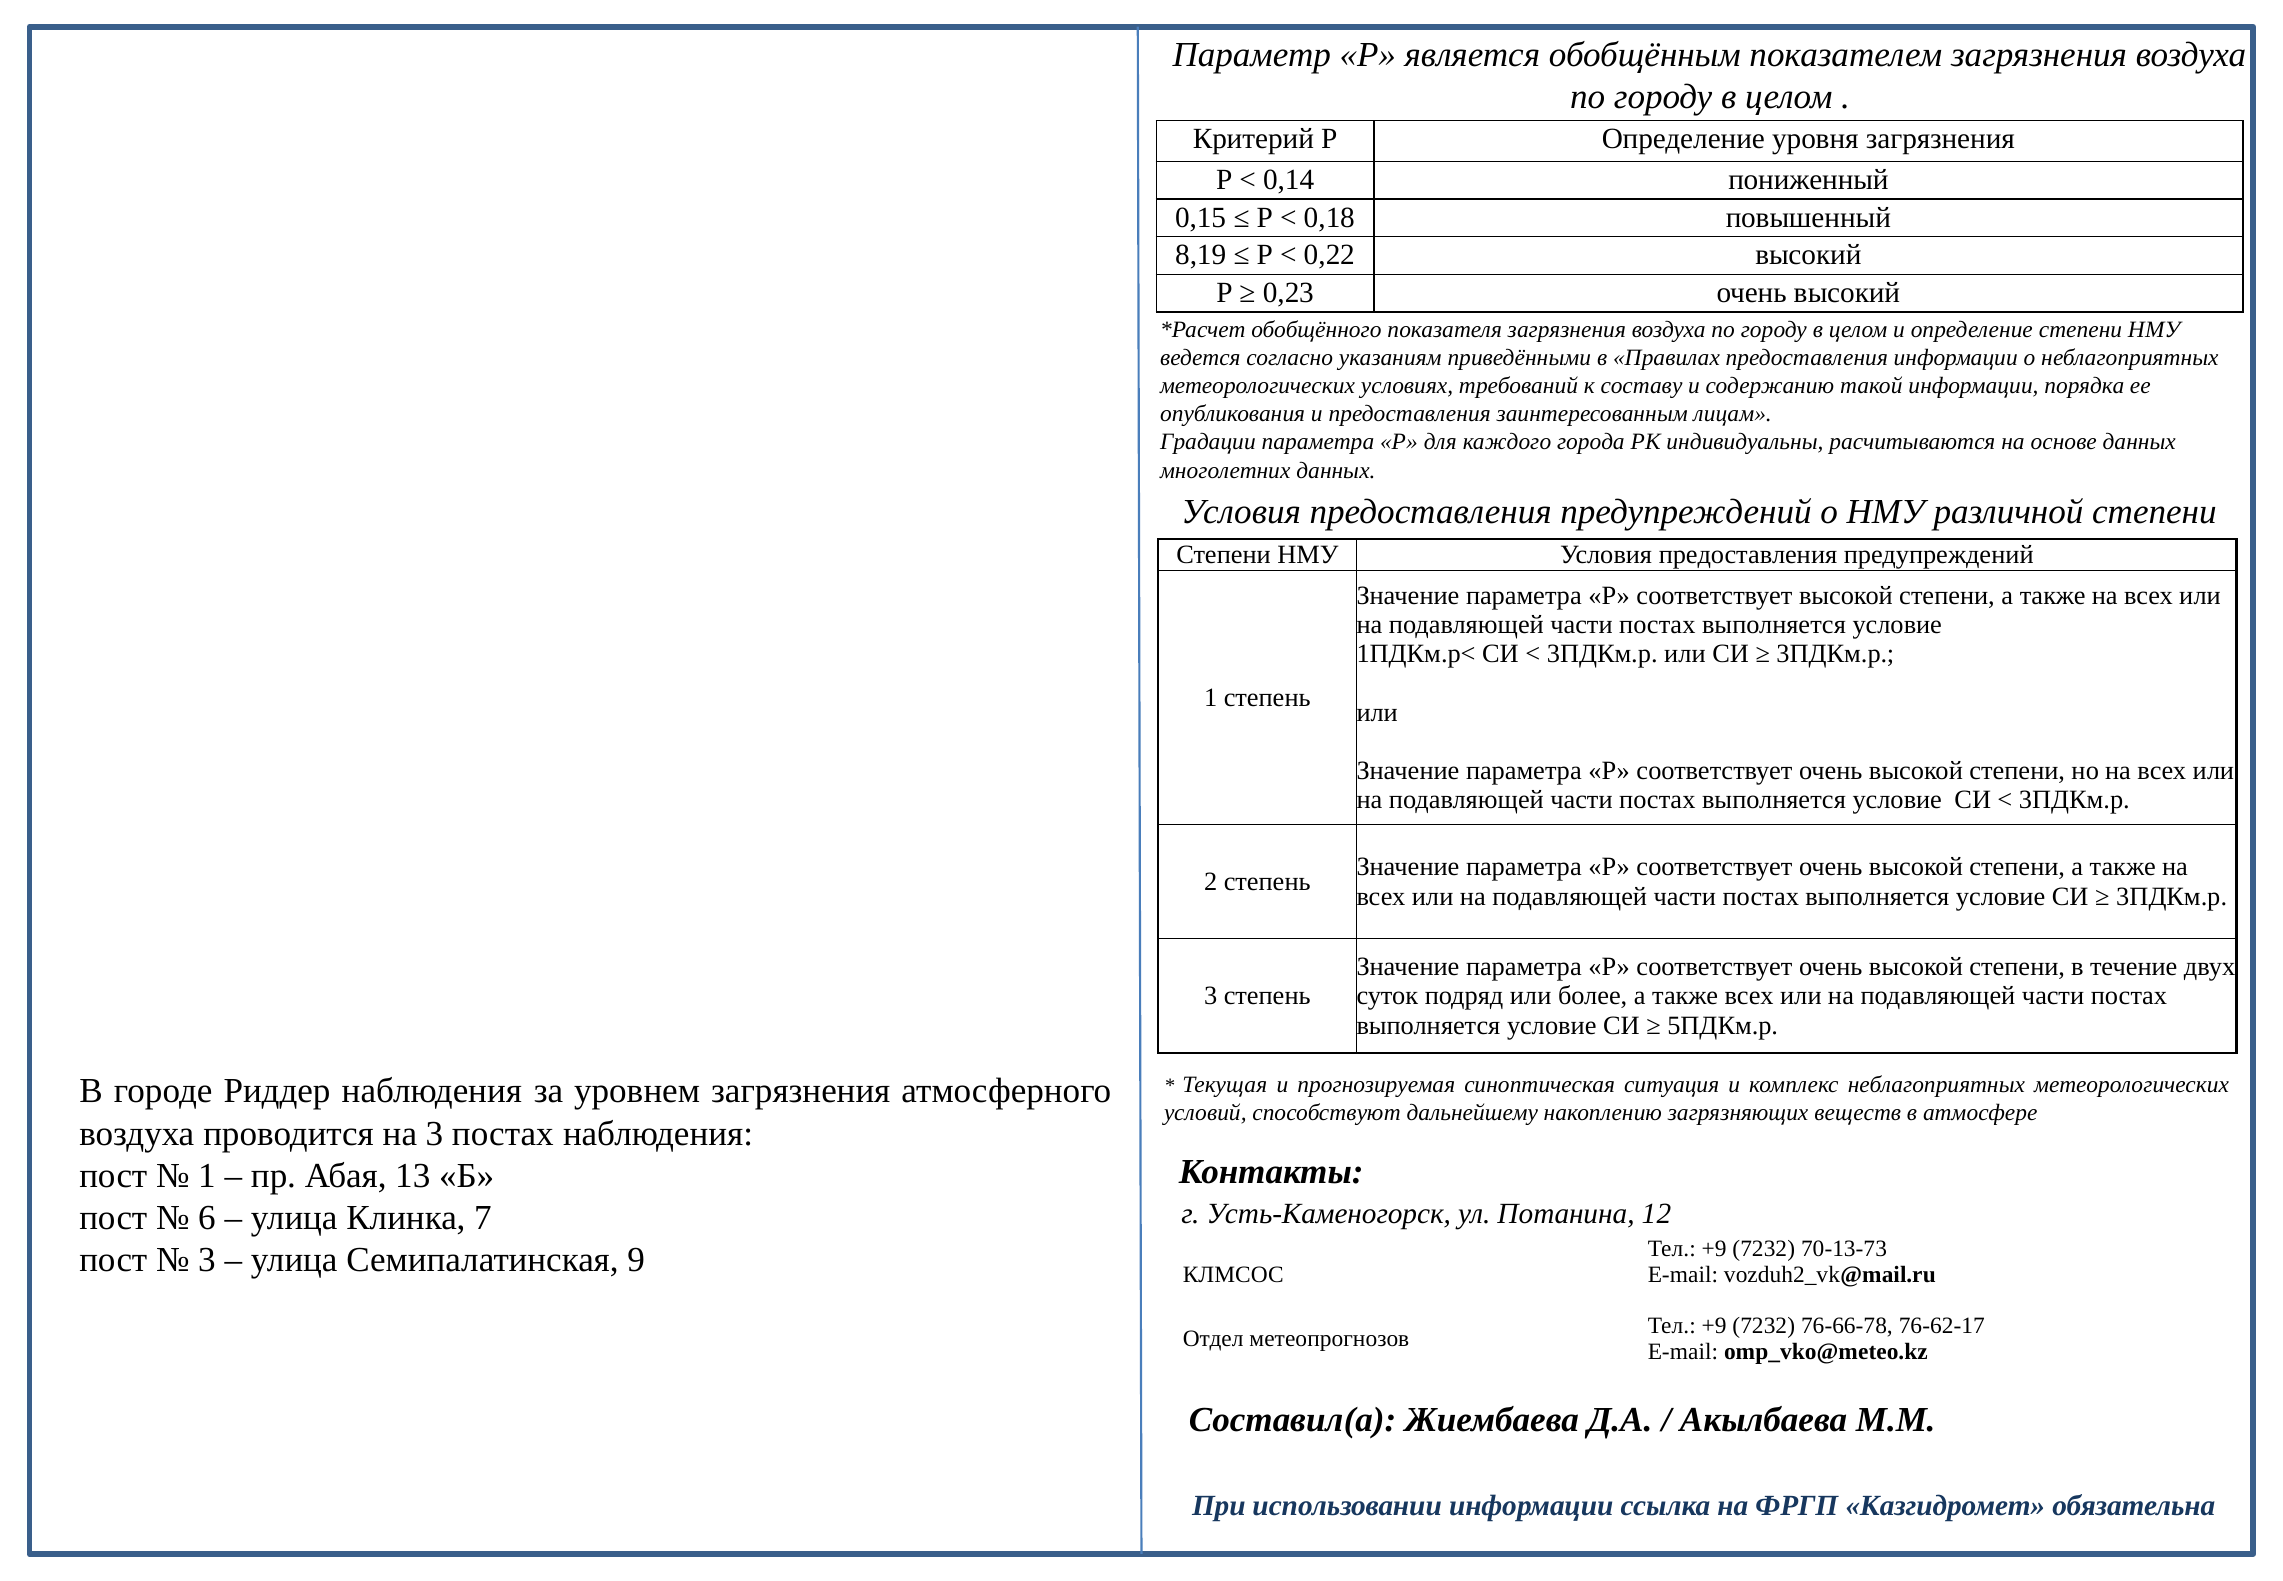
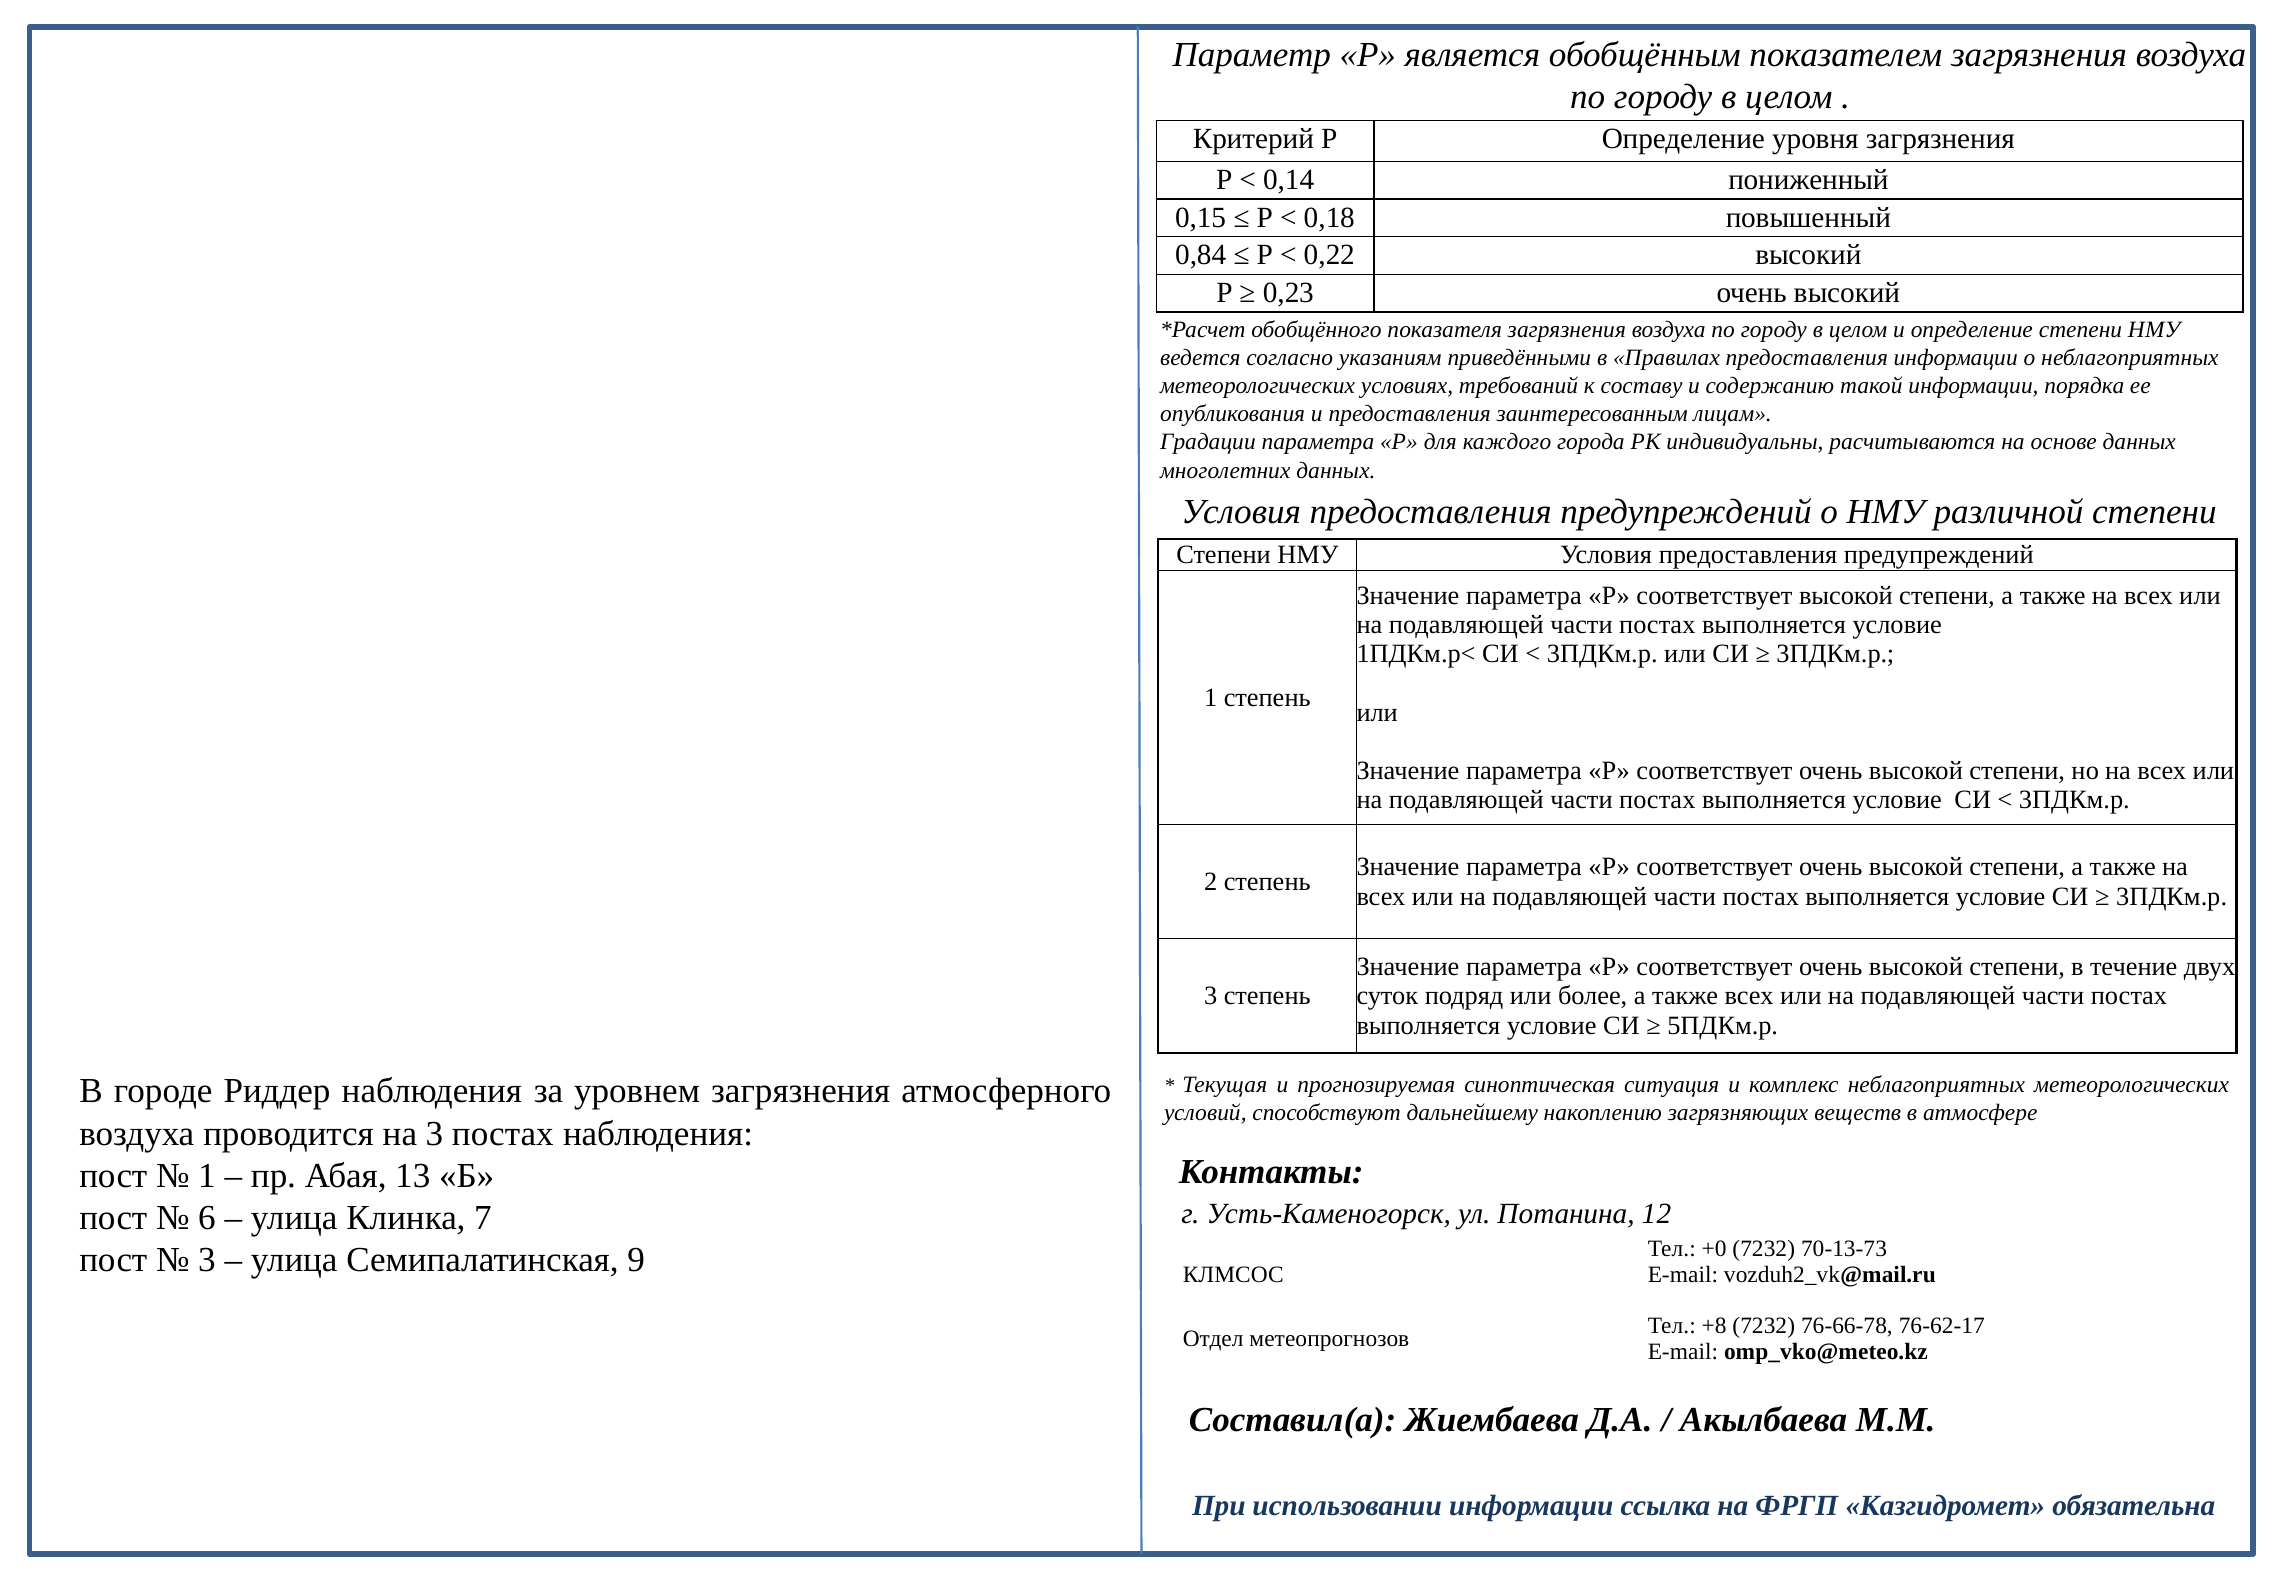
8,19: 8,19 -> 0,84 (1201, 255)
+9: +9 -> +0 (1714, 1248)
+9: +9 -> +8 (1714, 1325)
